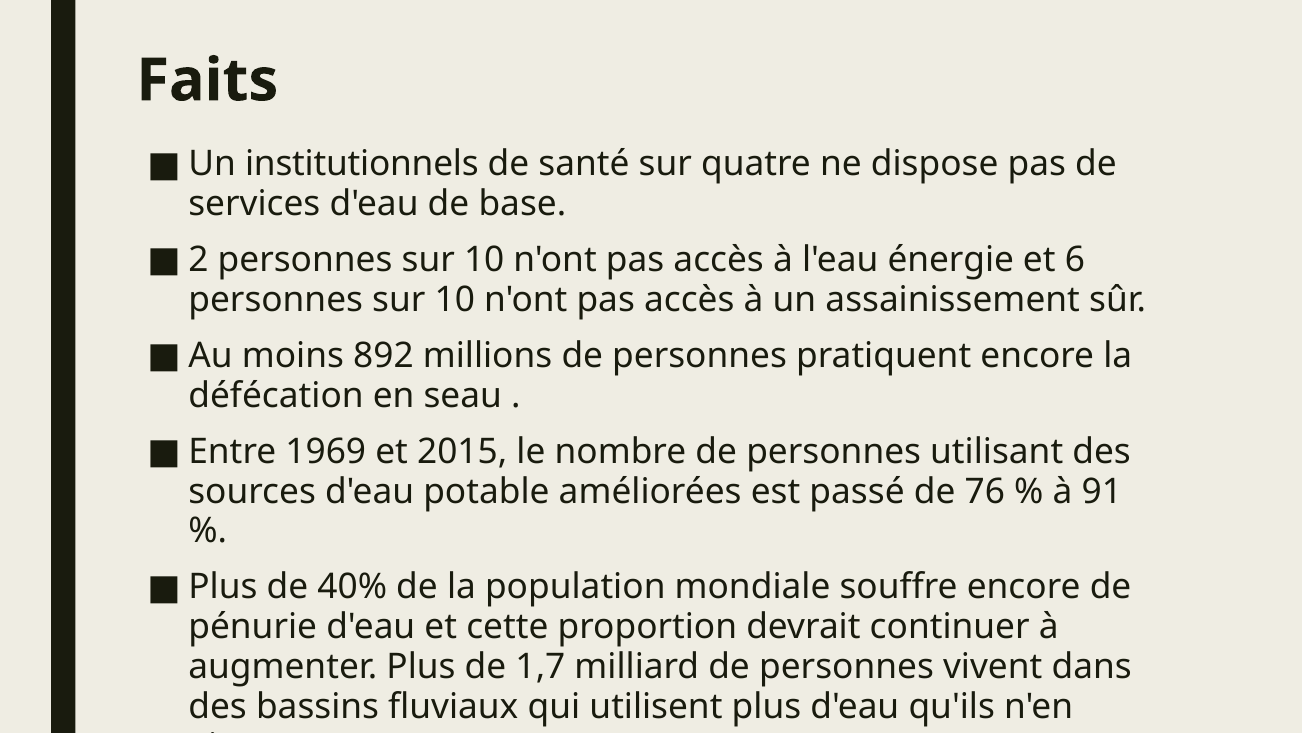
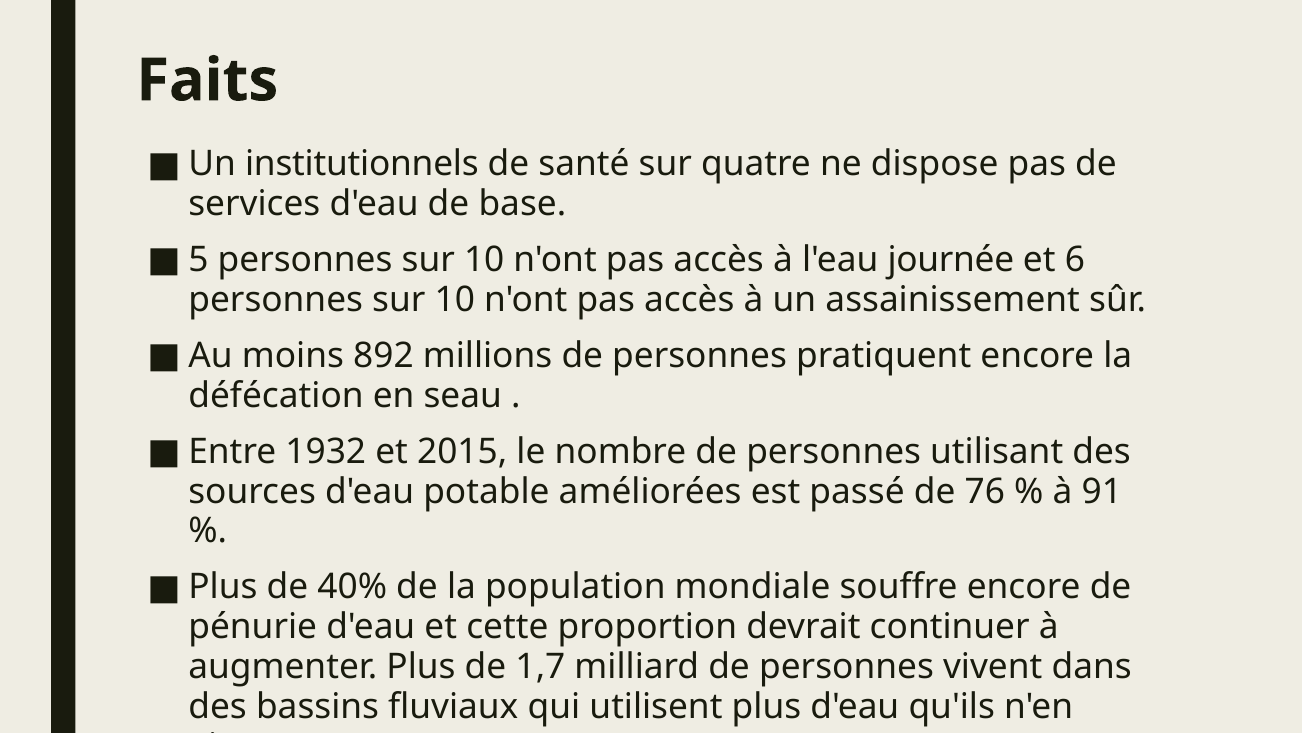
2: 2 -> 5 (198, 260)
énergie: énergie -> journée (951, 260)
1969: 1969 -> 1932 (326, 451)
